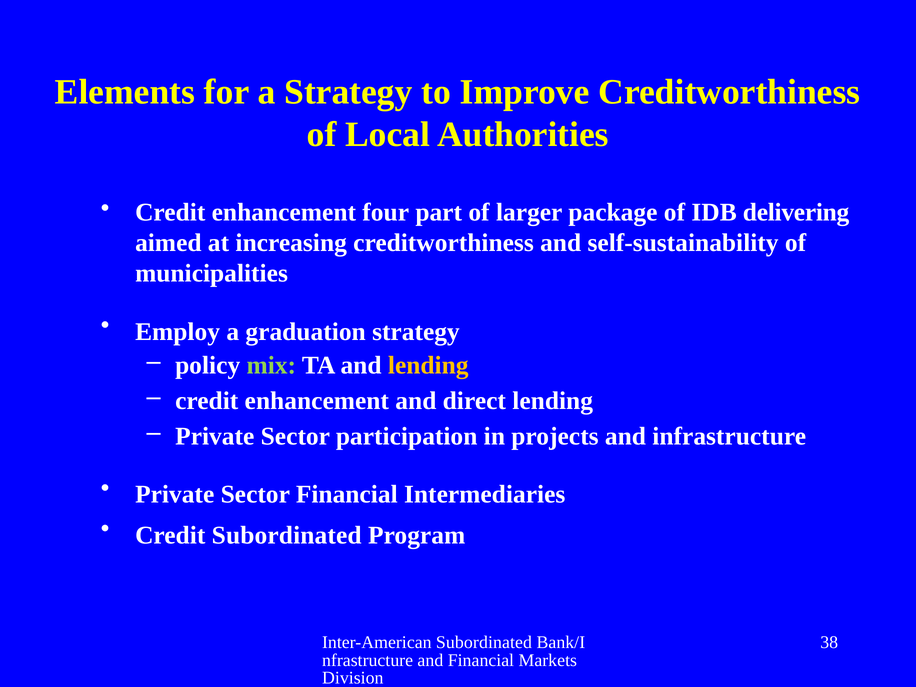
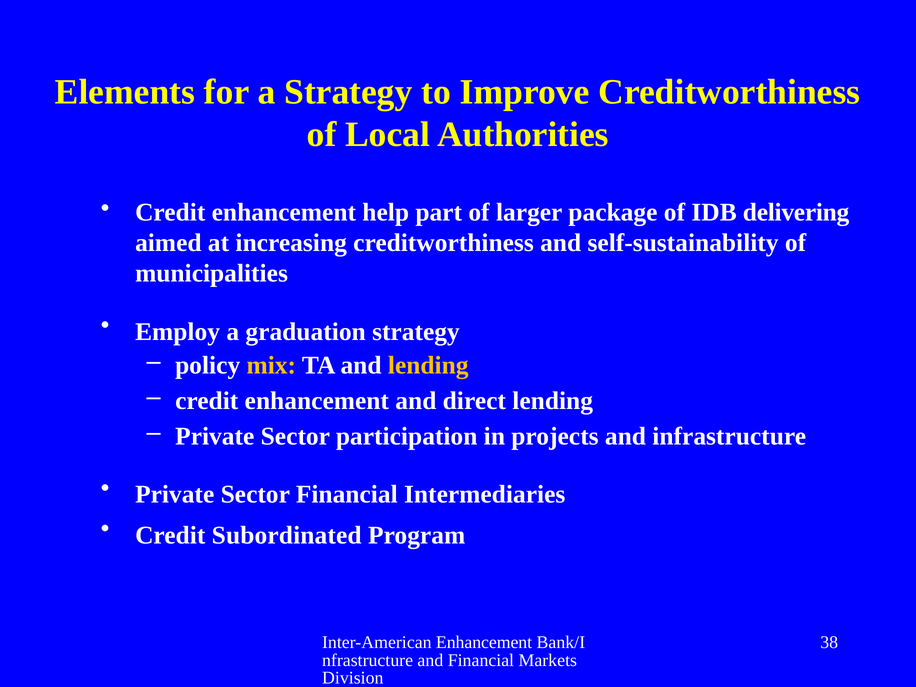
four: four -> help (386, 212)
mix colour: light green -> yellow (271, 365)
Inter-American Subordinated: Subordinated -> Enhancement (484, 642)
